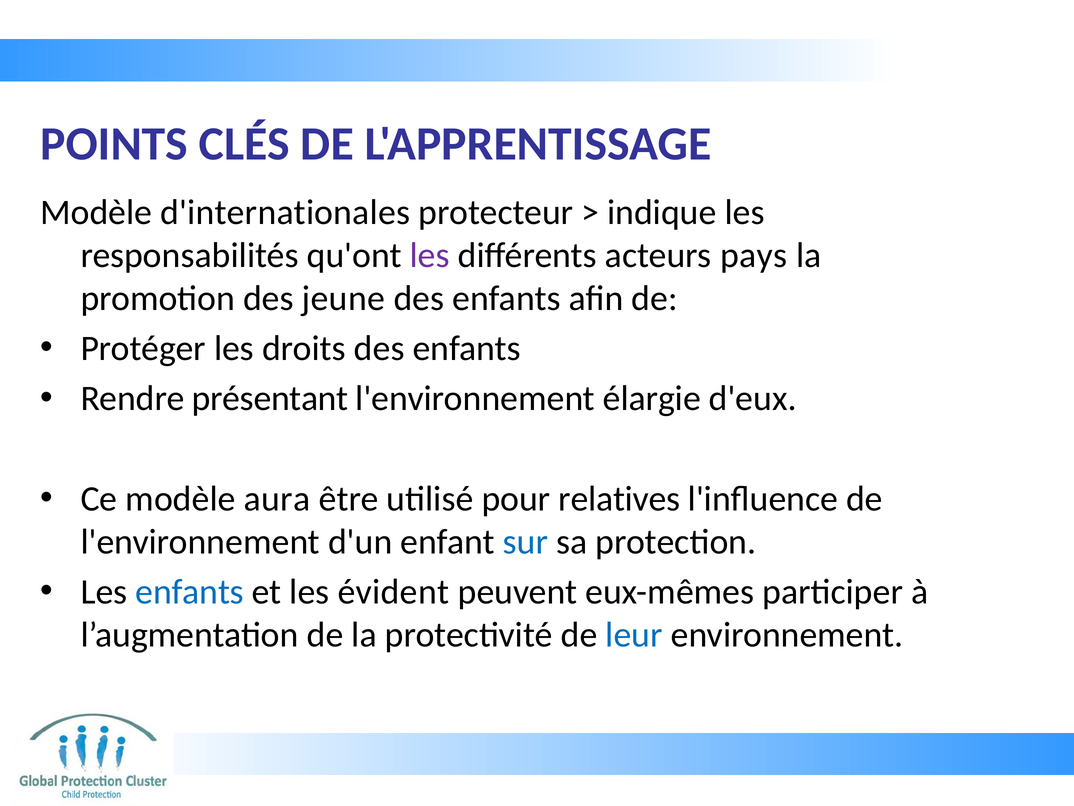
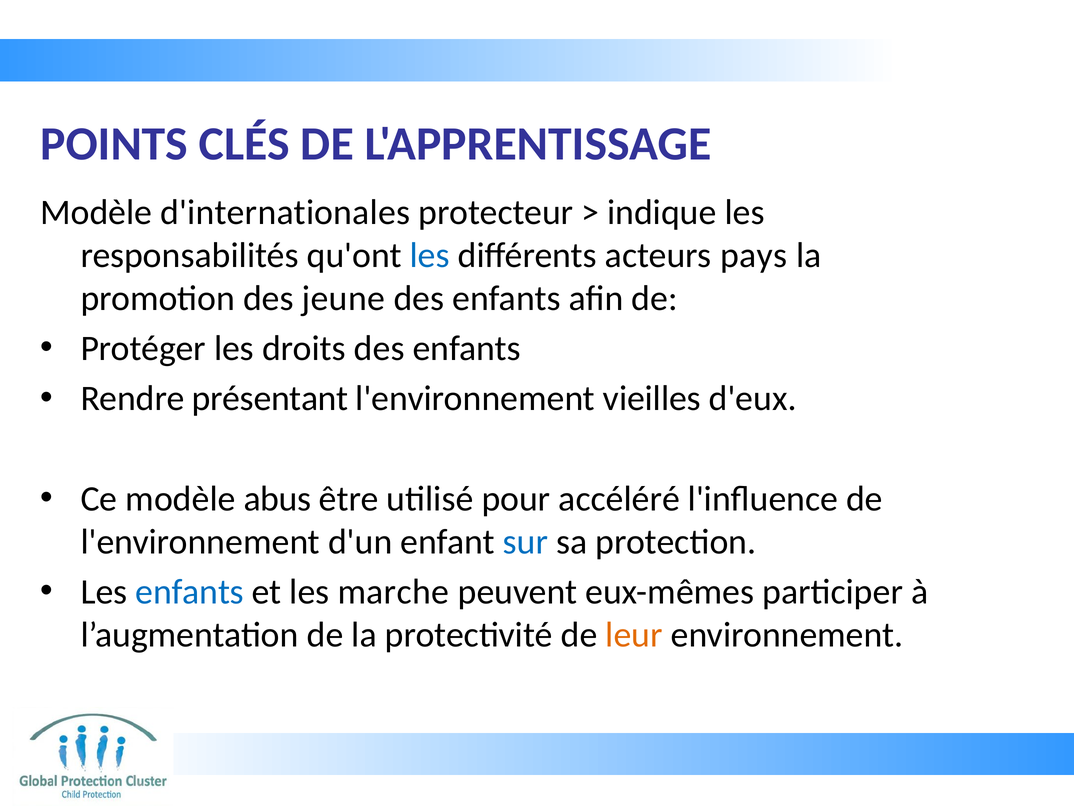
les colour: purple -> blue (430, 255)
élargie: élargie -> vieilles (652, 398)
aura: aura -> abus (277, 499)
relatives: relatives -> accéléré (619, 499)
évident: évident -> marche (393, 592)
leur colour: blue -> orange (634, 635)
